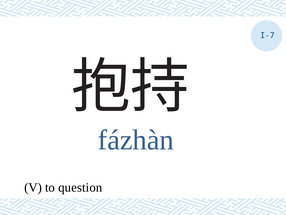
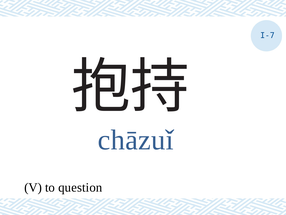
fázhàn: fázhàn -> chāzuǐ (136, 140)
